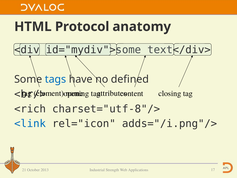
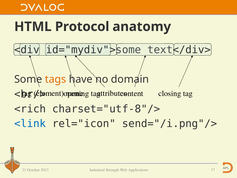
tags colour: blue -> orange (56, 79)
defined: defined -> domain (130, 79)
adds="/i.png"/>: adds="/i.png"/> -> send="/i.png"/> (170, 123)
